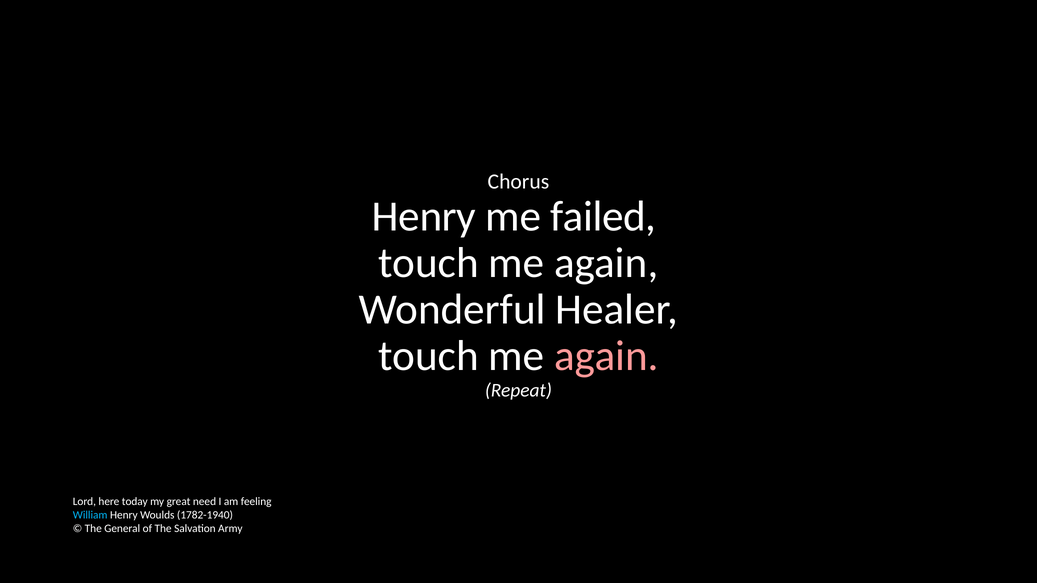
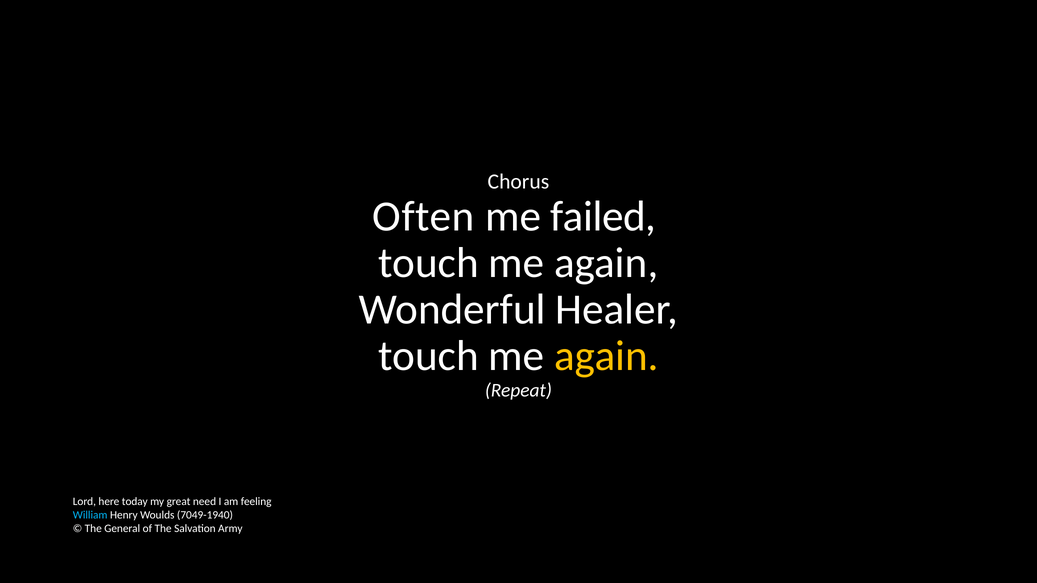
Henry: Henry -> Often (424, 216)
again colour: pink -> yellow (606, 356)
1782-1940: 1782-1940 -> 7049-1940 (205, 515)
